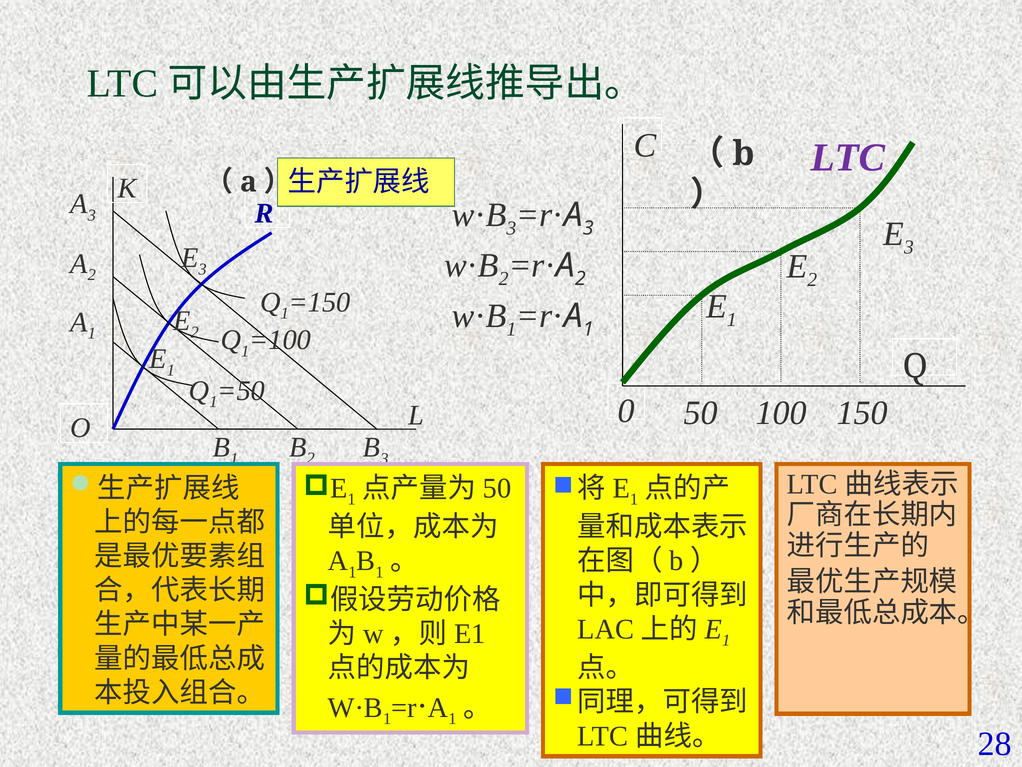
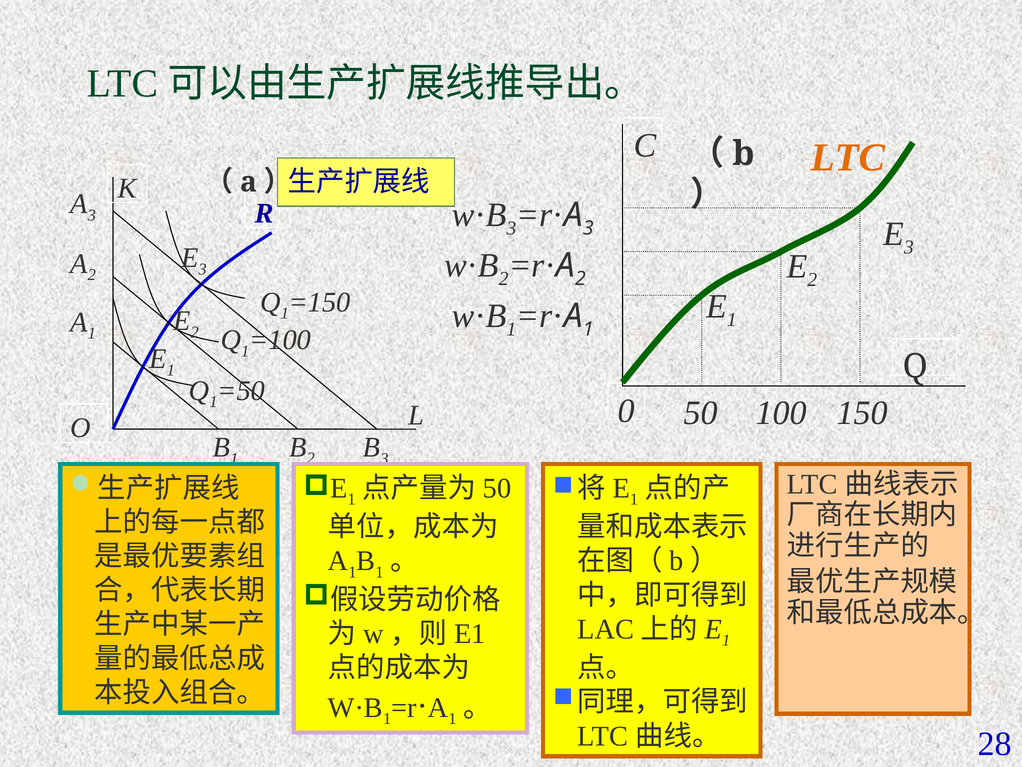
LTC colour: purple -> orange (848, 157)
